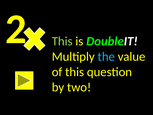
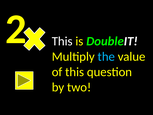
This colour: light green -> white (62, 41)
